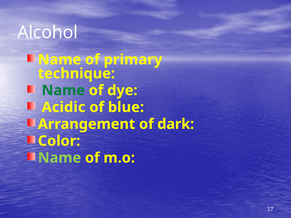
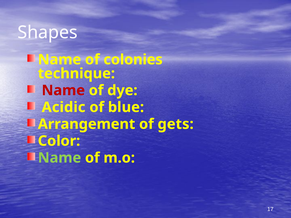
Alcohol: Alcohol -> Shapes (48, 33)
primary: primary -> colonies (133, 60)
Name colour: green -> red (63, 90)
dark: dark -> gets (176, 124)
